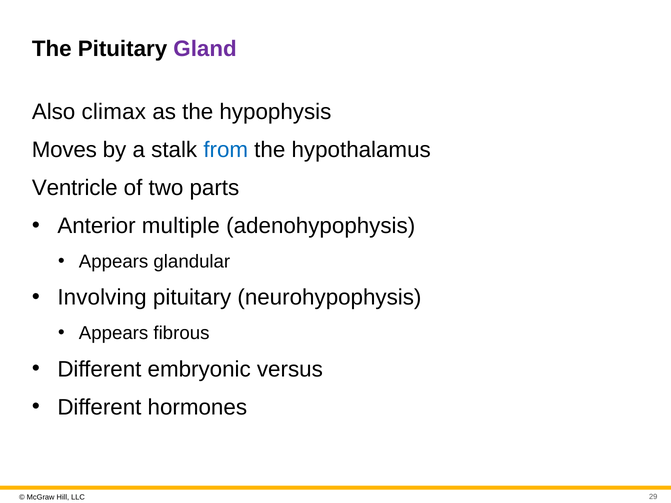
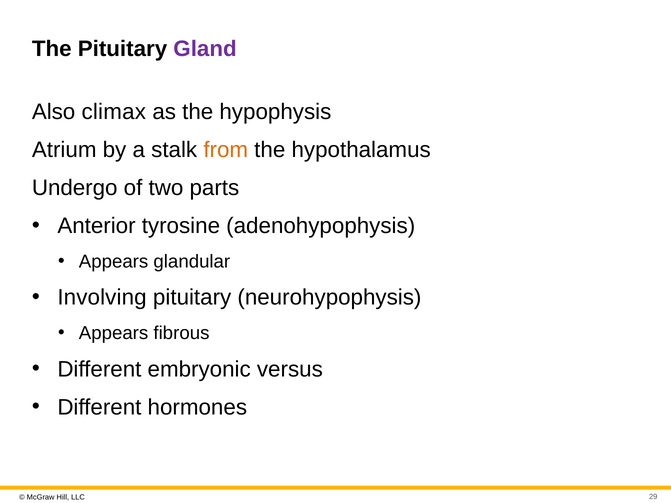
Moves: Moves -> Atrium (64, 150)
from colour: blue -> orange (226, 150)
Ventricle: Ventricle -> Undergo (75, 188)
multiple: multiple -> tyrosine (181, 226)
